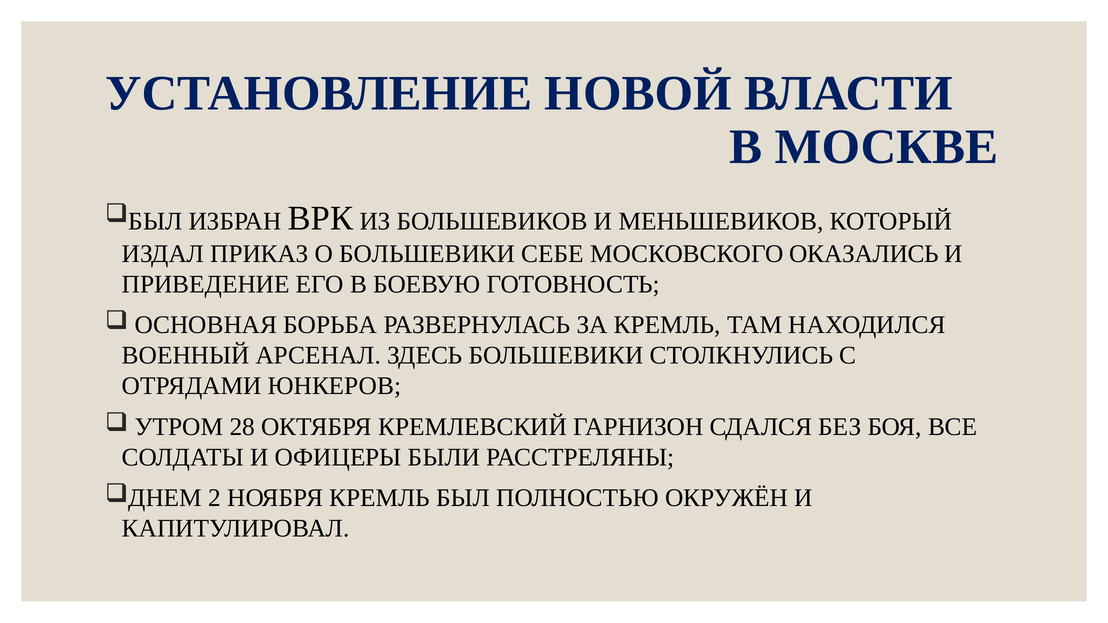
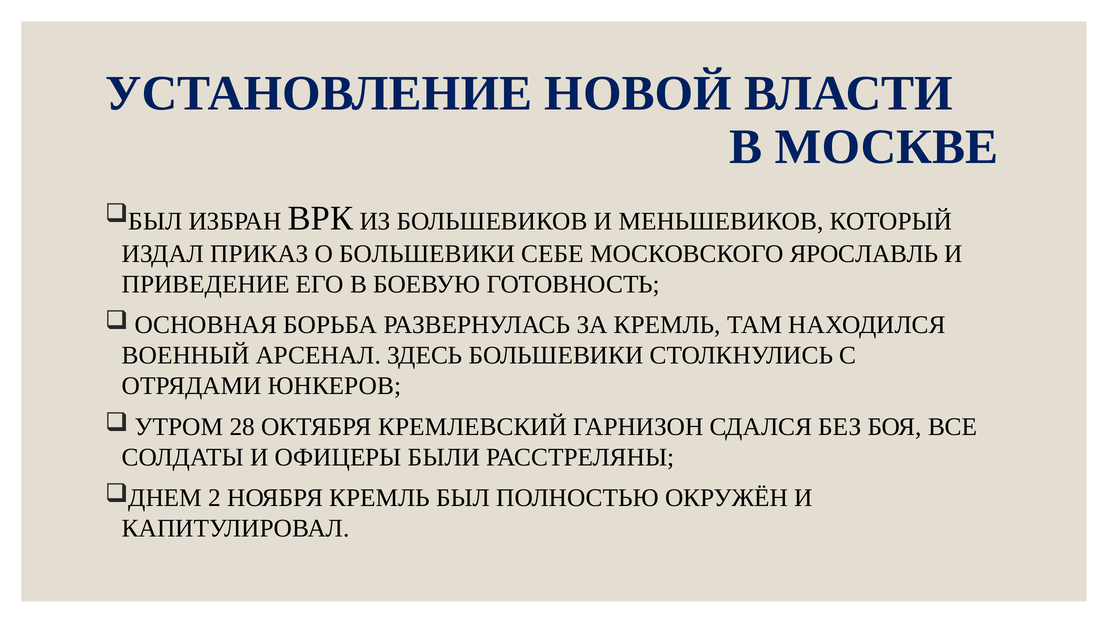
ОКАЗАЛИСЬ: ОКАЗАЛИСЬ -> ЯРОСЛАВЛЬ (864, 254)
